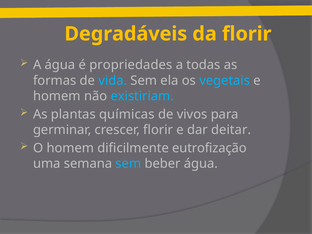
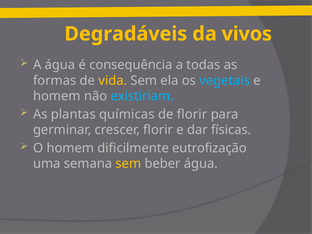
da florir: florir -> vivos (247, 34)
propriedades: propriedades -> consequência (131, 65)
vida colour: light blue -> yellow (113, 80)
de vivos: vivos -> florir (192, 114)
deitar: deitar -> físicas (231, 130)
sem colour: light blue -> yellow (128, 164)
